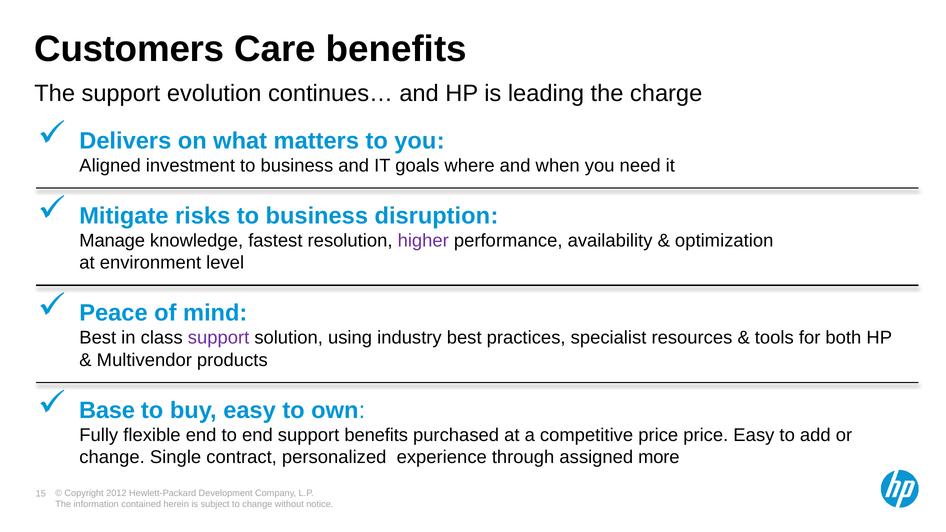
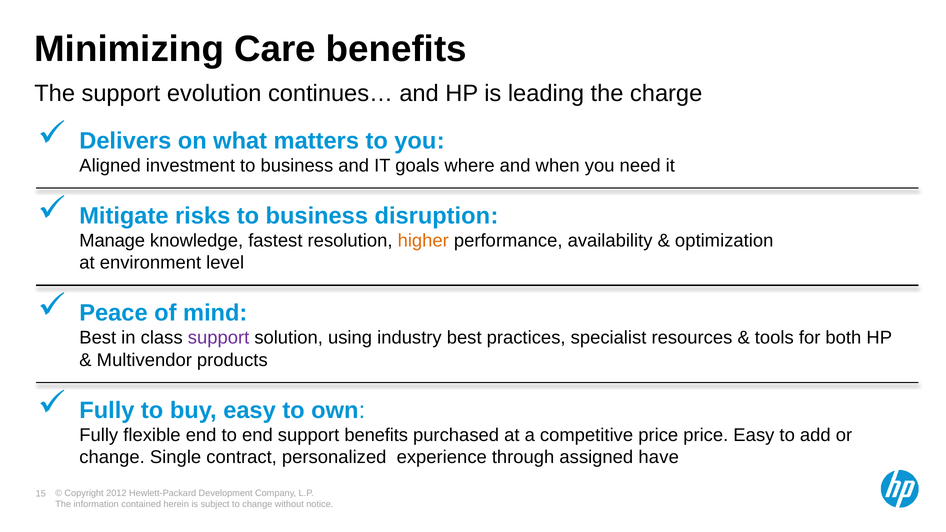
Customers: Customers -> Minimizing (129, 49)
higher colour: purple -> orange (423, 241)
Base: Base -> Fully (107, 410)
more: more -> have (659, 457)
